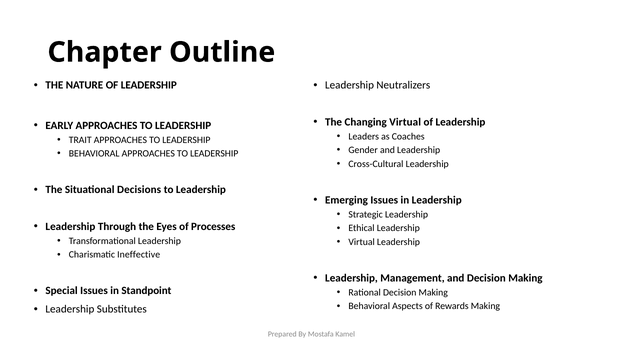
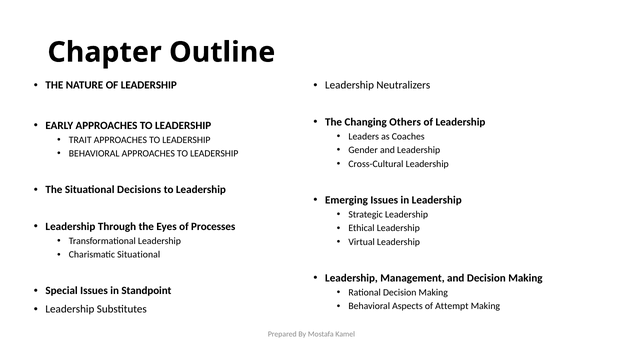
Changing Virtual: Virtual -> Others (405, 122)
Charismatic Ineffective: Ineffective -> Situational (139, 255)
Rewards: Rewards -> Attempt (452, 307)
